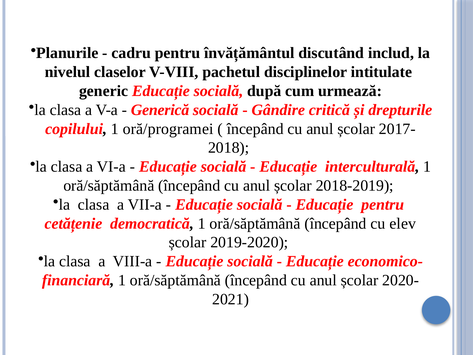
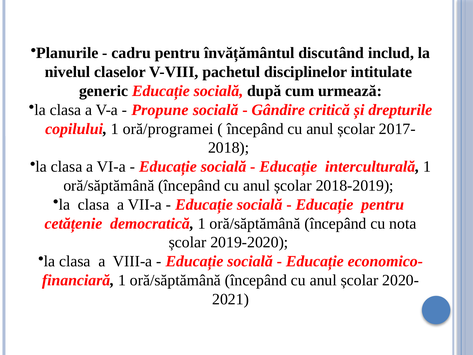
Generică: Generică -> Propune (160, 110)
elev: elev -> nota (403, 223)
